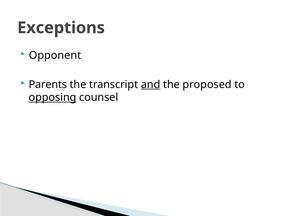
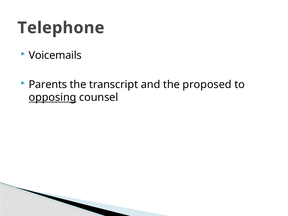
Exceptions: Exceptions -> Telephone (61, 28)
Opponent: Opponent -> Voicemails (55, 55)
and underline: present -> none (151, 84)
